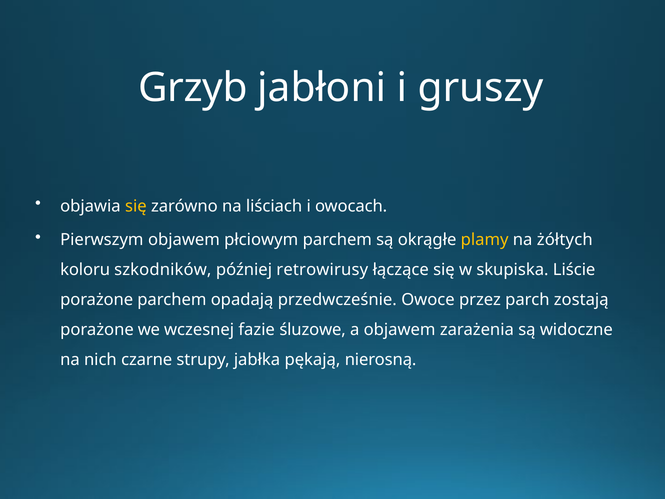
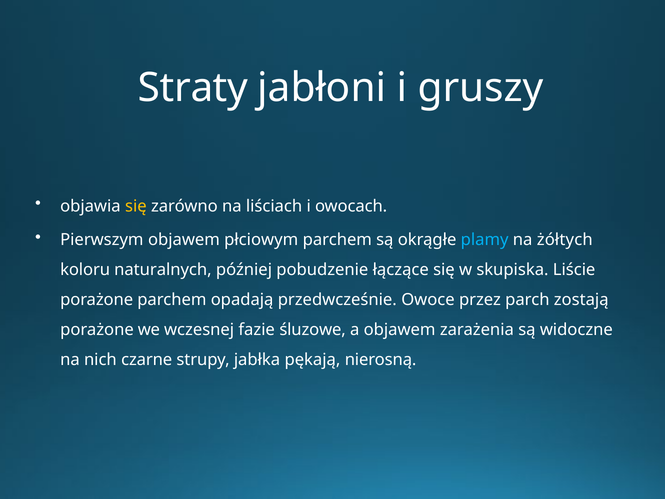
Grzyb: Grzyb -> Straty (193, 88)
plamy colour: yellow -> light blue (485, 240)
szkodników: szkodników -> naturalnych (163, 270)
retrowirusy: retrowirusy -> pobudzenie (322, 270)
